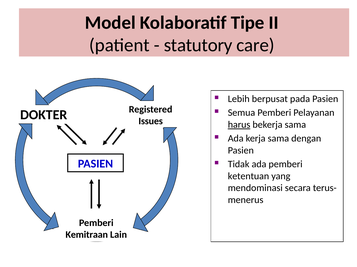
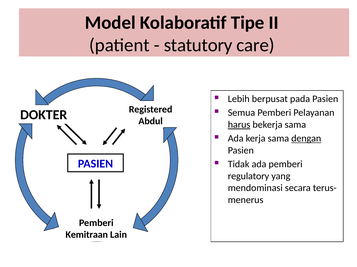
Issues: Issues -> Abdul (151, 122)
dengan underline: none -> present (306, 139)
ketentuan: ketentuan -> regulatory (248, 177)
